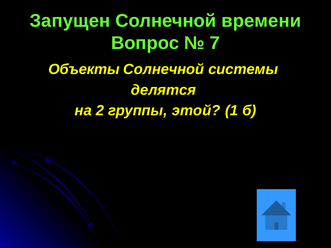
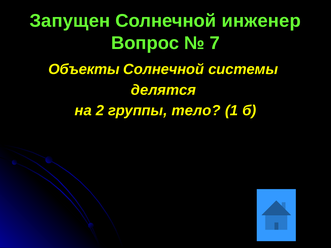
времени: времени -> инженер (261, 21)
этой: этой -> тело (196, 111)
